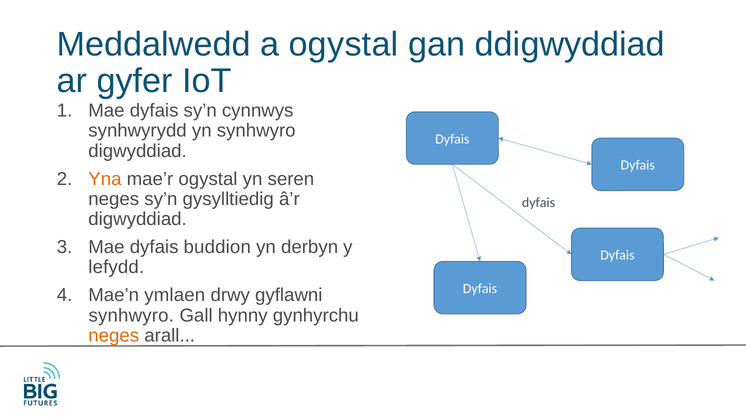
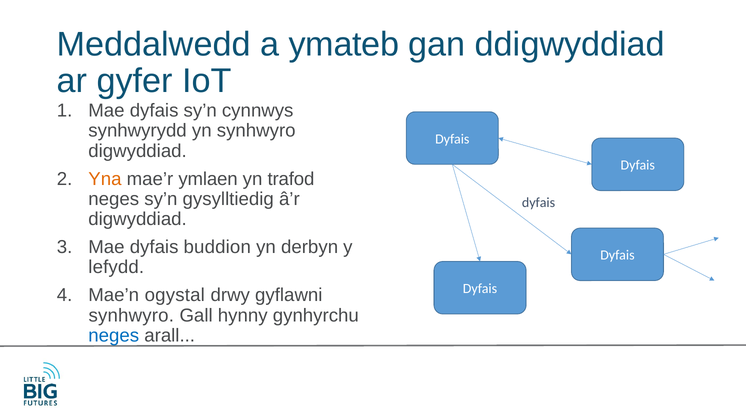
a ogystal: ogystal -> ymateb (344, 44)
mae’r ogystal: ogystal -> ymlaen (208, 179)
seren: seren -> trafod (291, 179)
ymlaen: ymlaen -> ogystal (175, 295)
neges colour: orange -> blue (114, 335)
